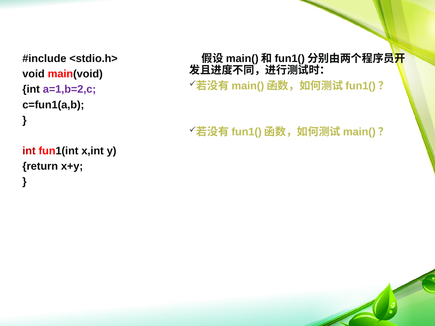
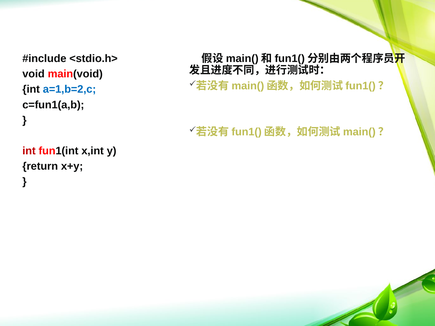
a=1,b=2,c colour: purple -> blue (69, 89)
